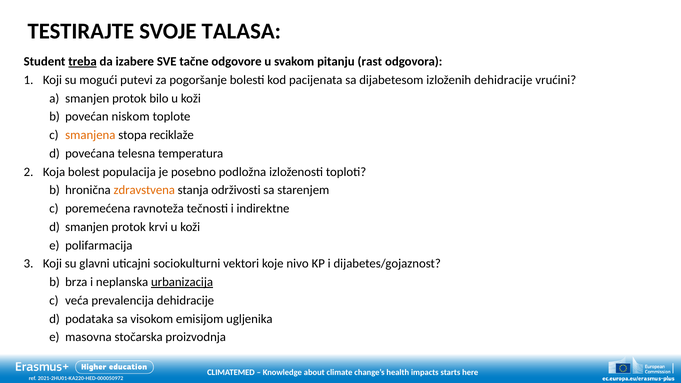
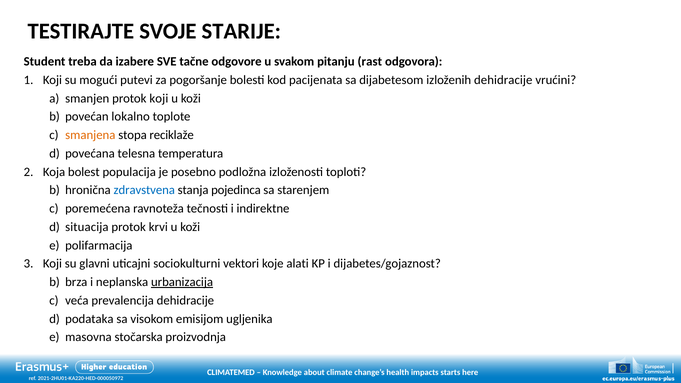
TALASA: TALASA -> STARIJE (241, 31)
treba underline: present -> none (82, 62)
protok bilo: bilo -> koji (159, 98)
niskom: niskom -> lokalno (131, 117)
zdravstvena colour: orange -> blue (144, 190)
održivosti: održivosti -> pojedinca (236, 190)
smanjen: smanjen -> situacija (87, 227)
nivo: nivo -> alati (298, 264)
